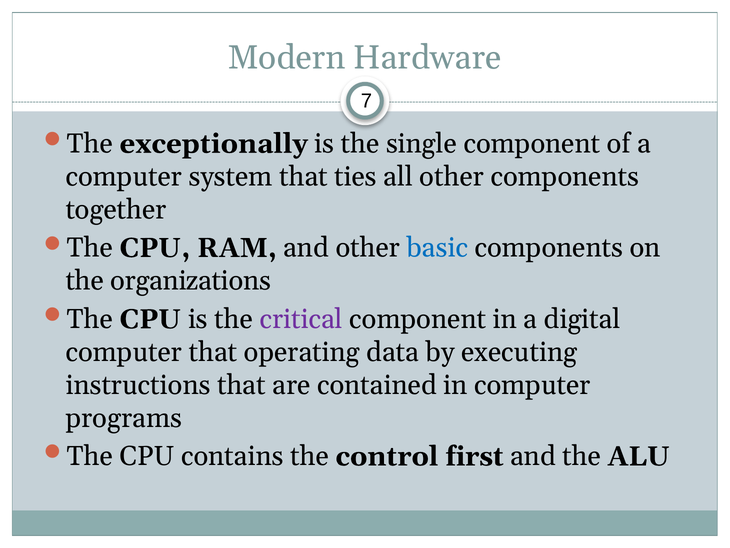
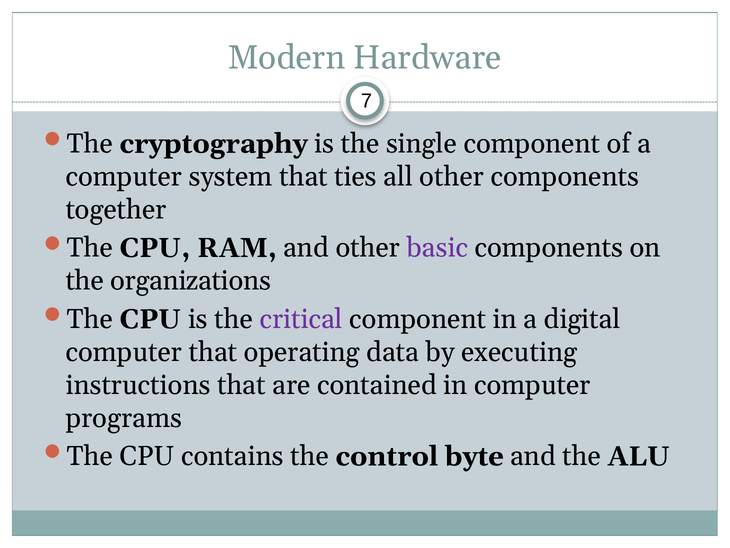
exceptionally: exceptionally -> cryptography (214, 144)
basic colour: blue -> purple (437, 248)
first: first -> byte (474, 456)
